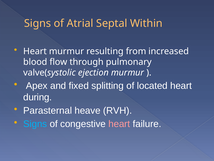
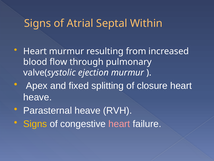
located: located -> closure (152, 86)
during: during -> heave (38, 97)
Signs colour: light blue -> yellow (35, 124)
